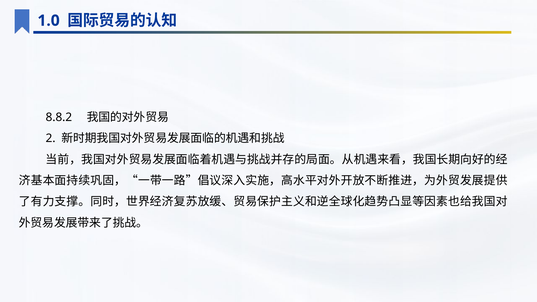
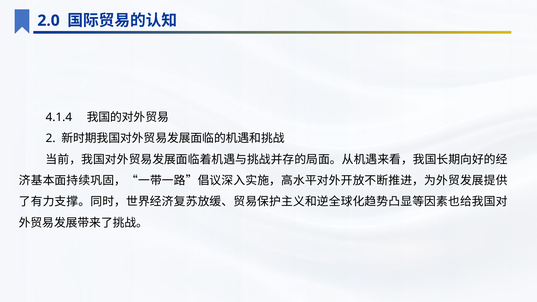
1.0: 1.0 -> 2.0 (49, 21)
8.8.2: 8.8.2 -> 4.1.4 (59, 117)
